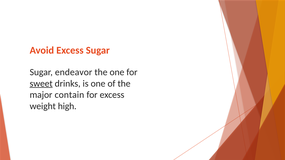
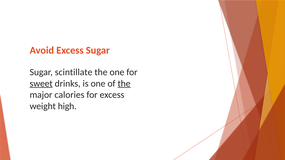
endeavor: endeavor -> scintillate (74, 72)
the underline: none -> present (124, 84)
contain: contain -> calories (69, 95)
